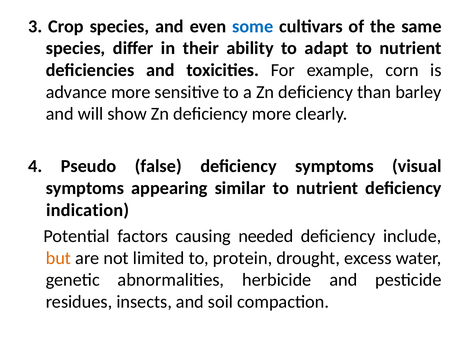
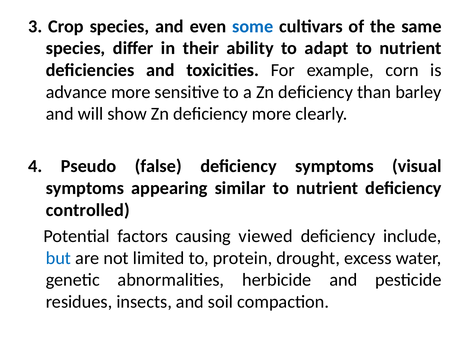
indication: indication -> controlled (88, 210)
needed: needed -> viewed (266, 236)
but colour: orange -> blue (58, 258)
